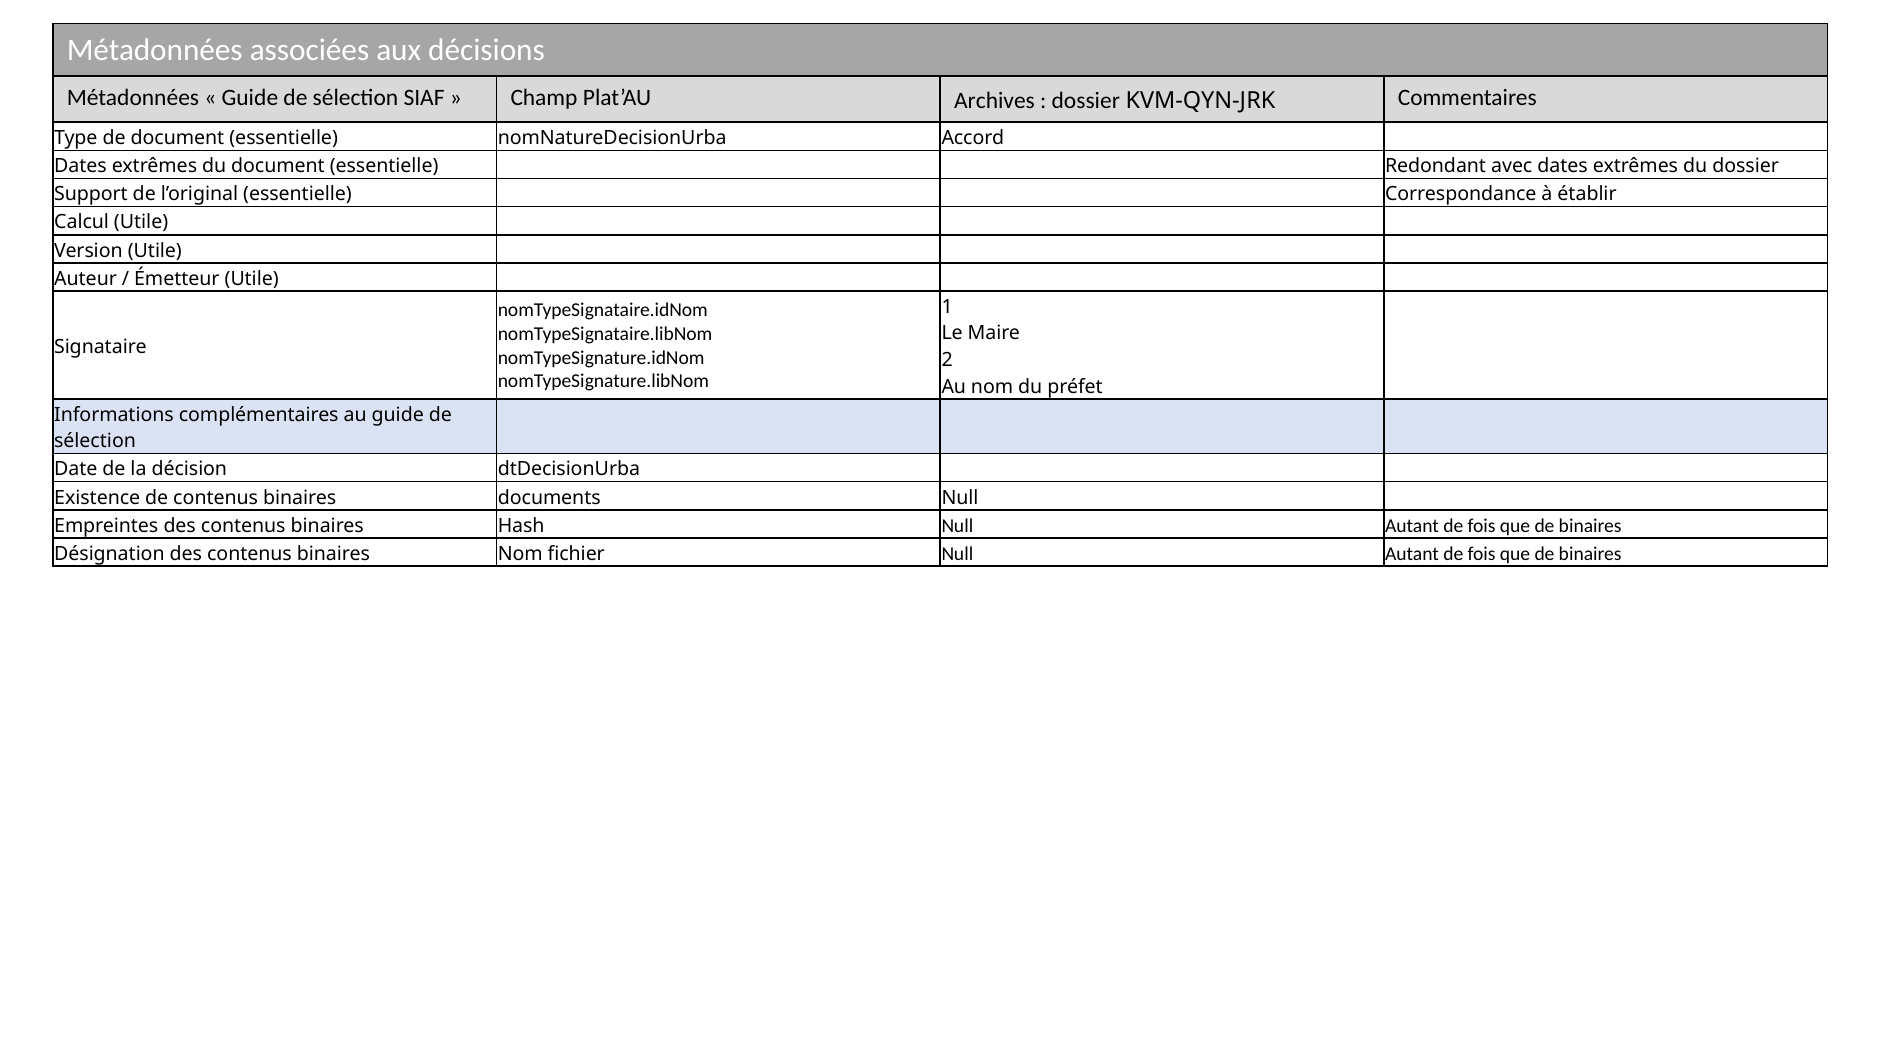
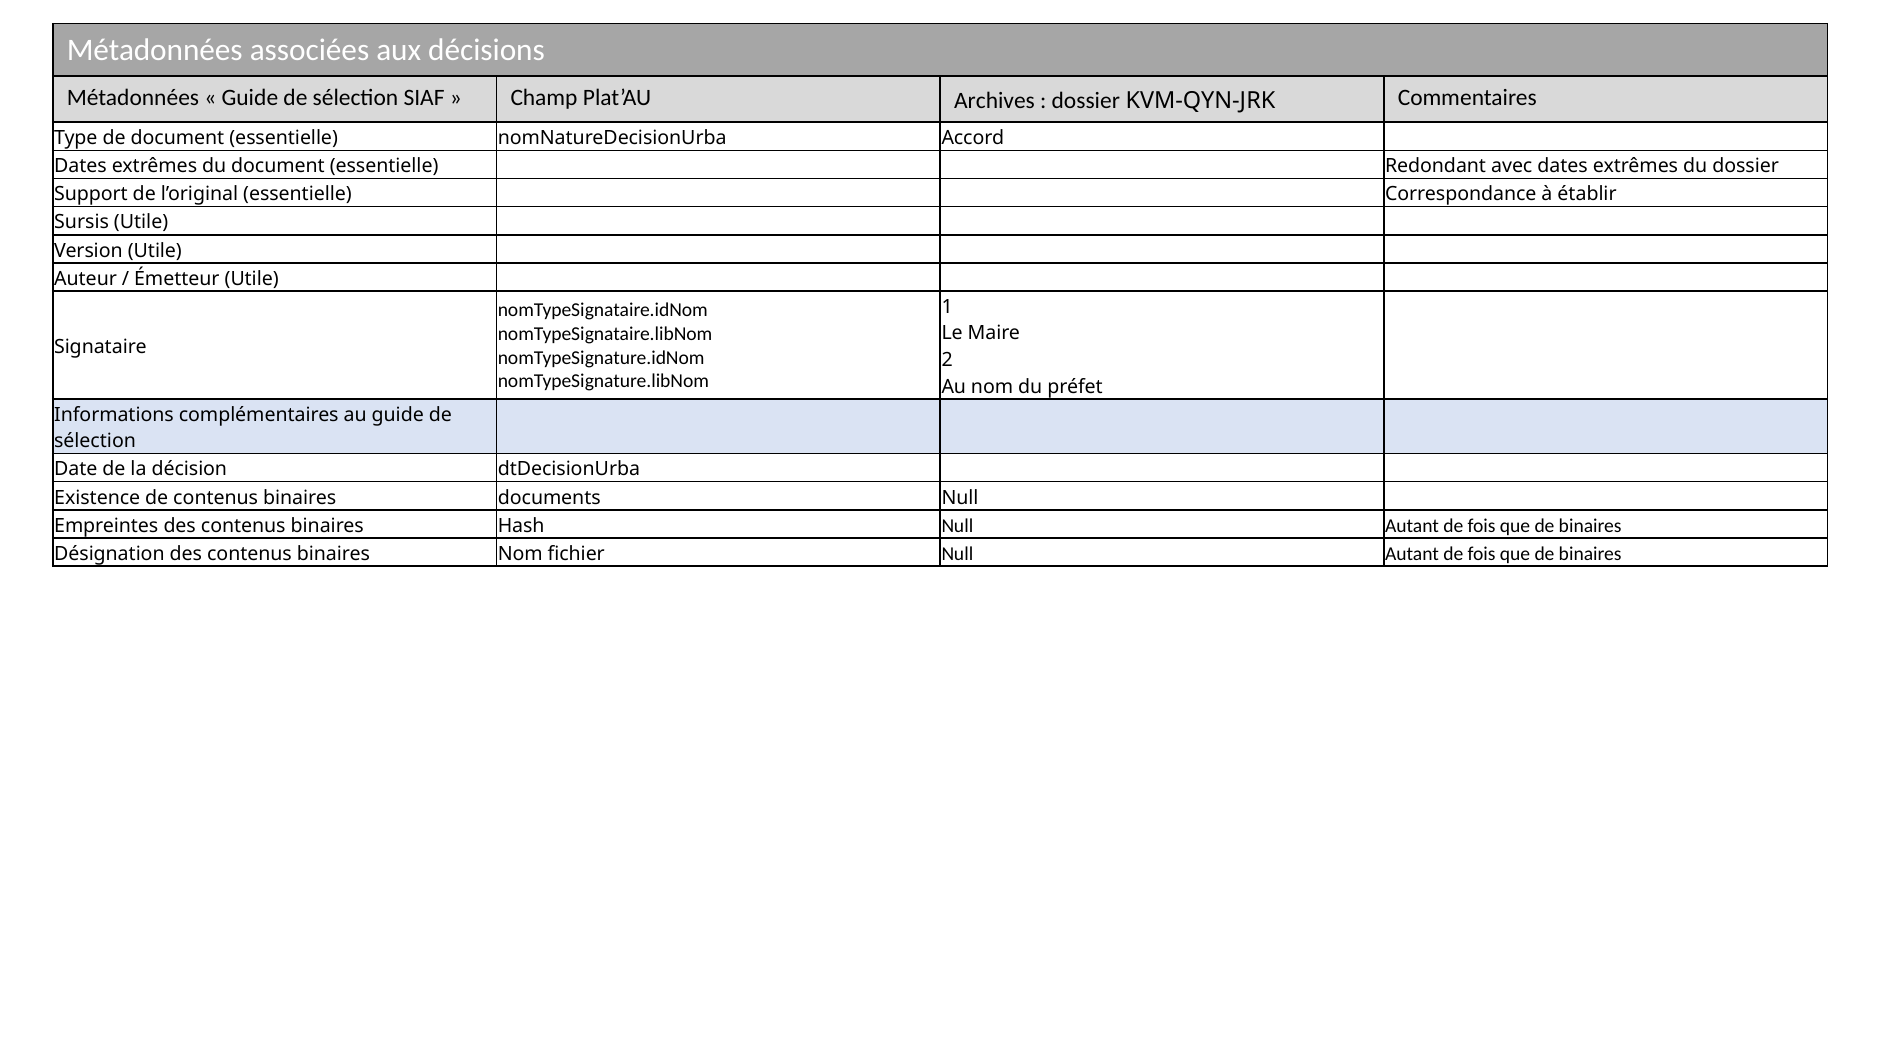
Calcul: Calcul -> Sursis (82, 222)
